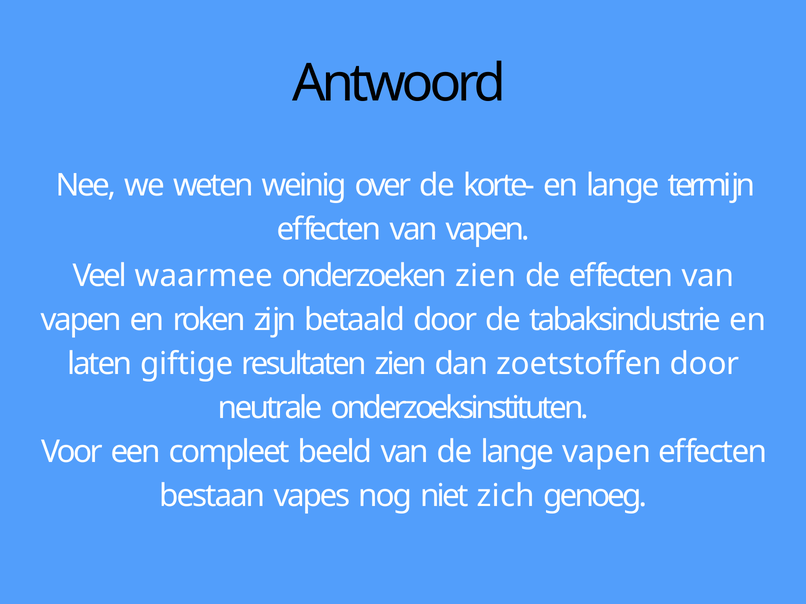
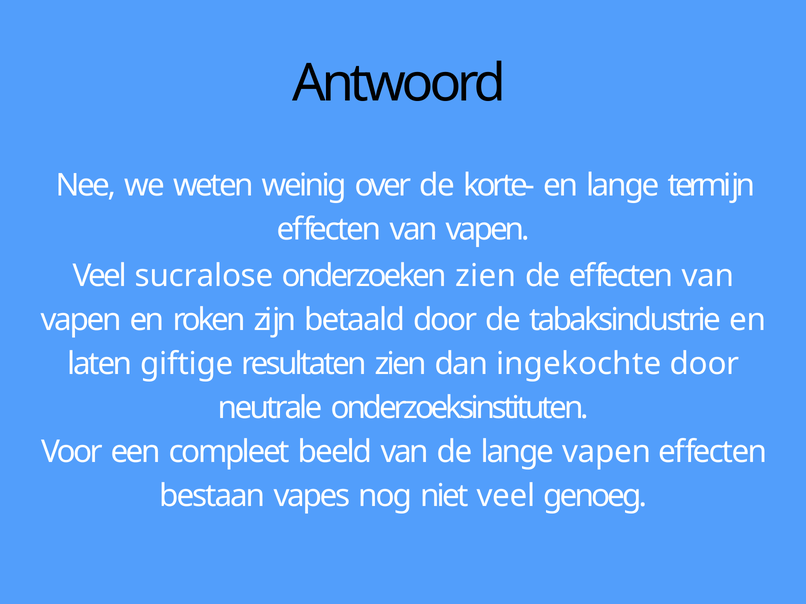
waarmee: waarmee -> sucralose (204, 276)
zoetstoffen: zoetstoffen -> ingekochte (579, 364)
niet zich: zich -> veel (506, 496)
